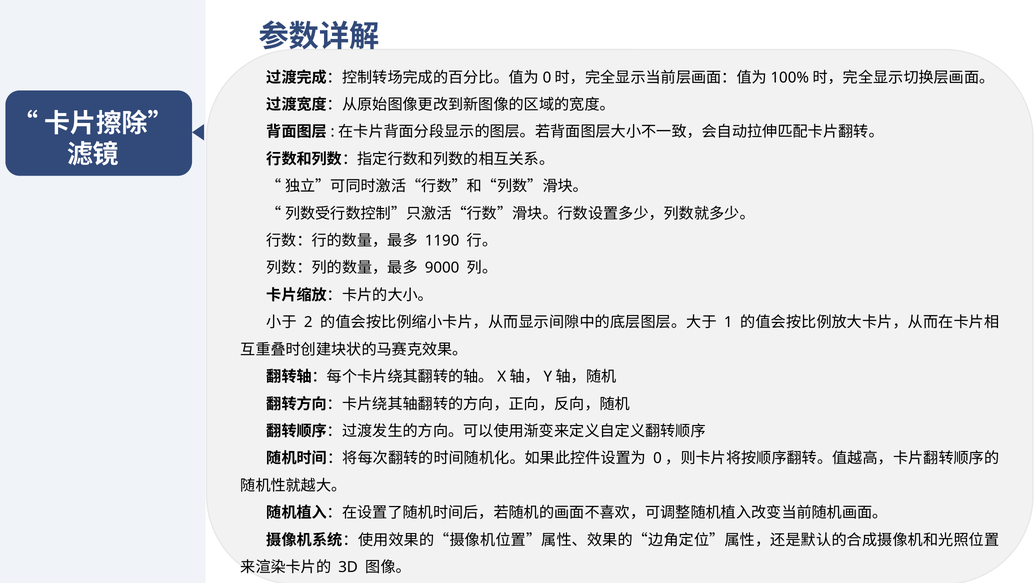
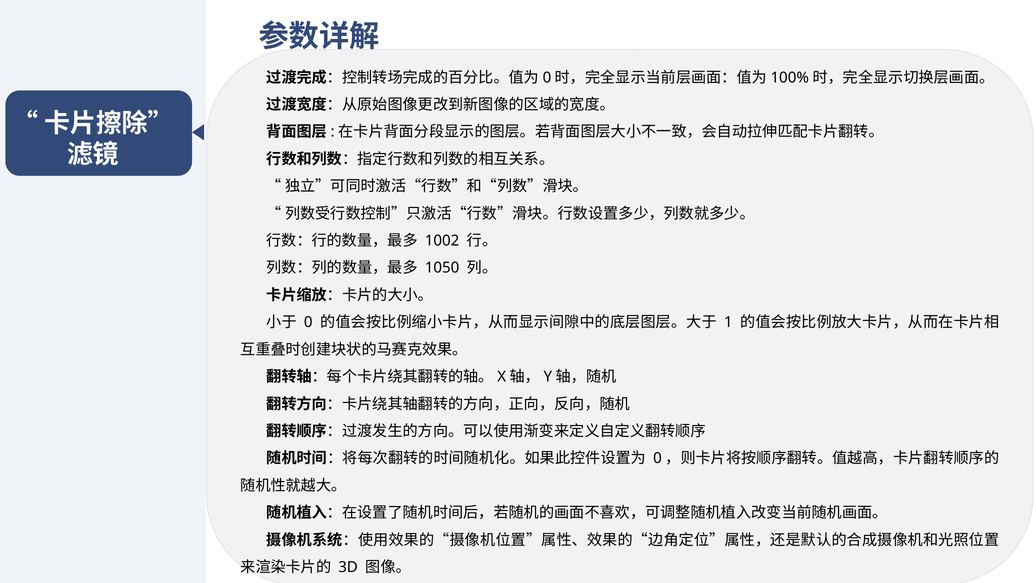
1190: 1190 -> 1002 (442, 241)
9000: 9000 -> 1050 (442, 268)
2: 2 -> 0 (308, 322)
